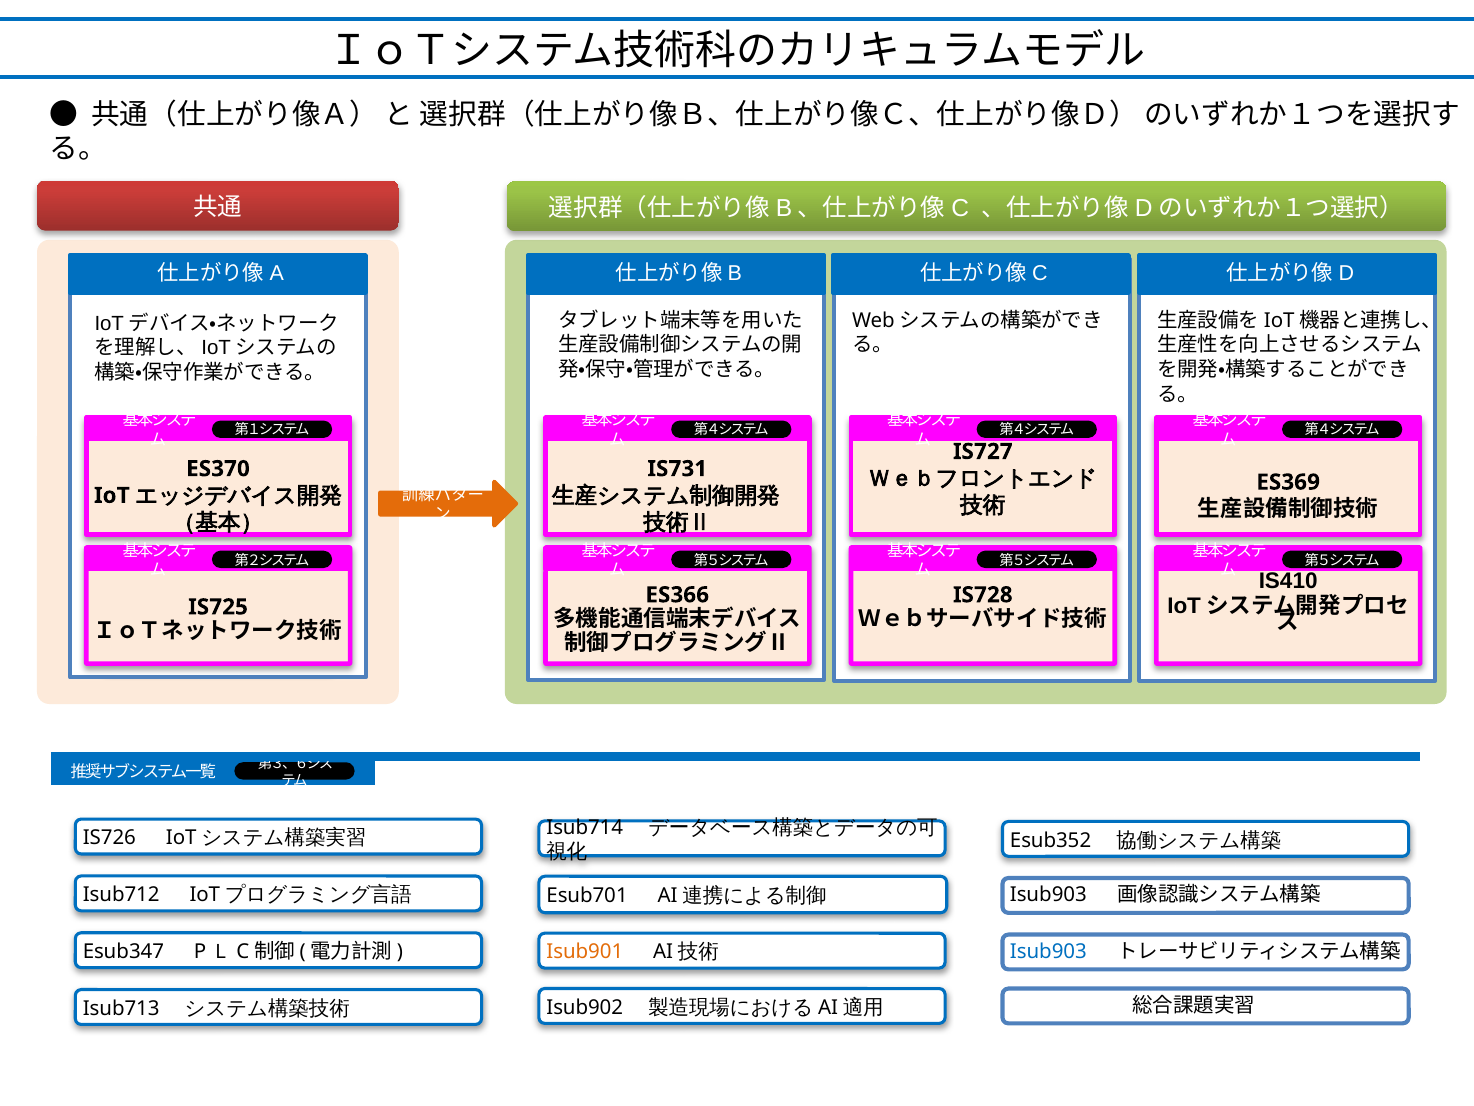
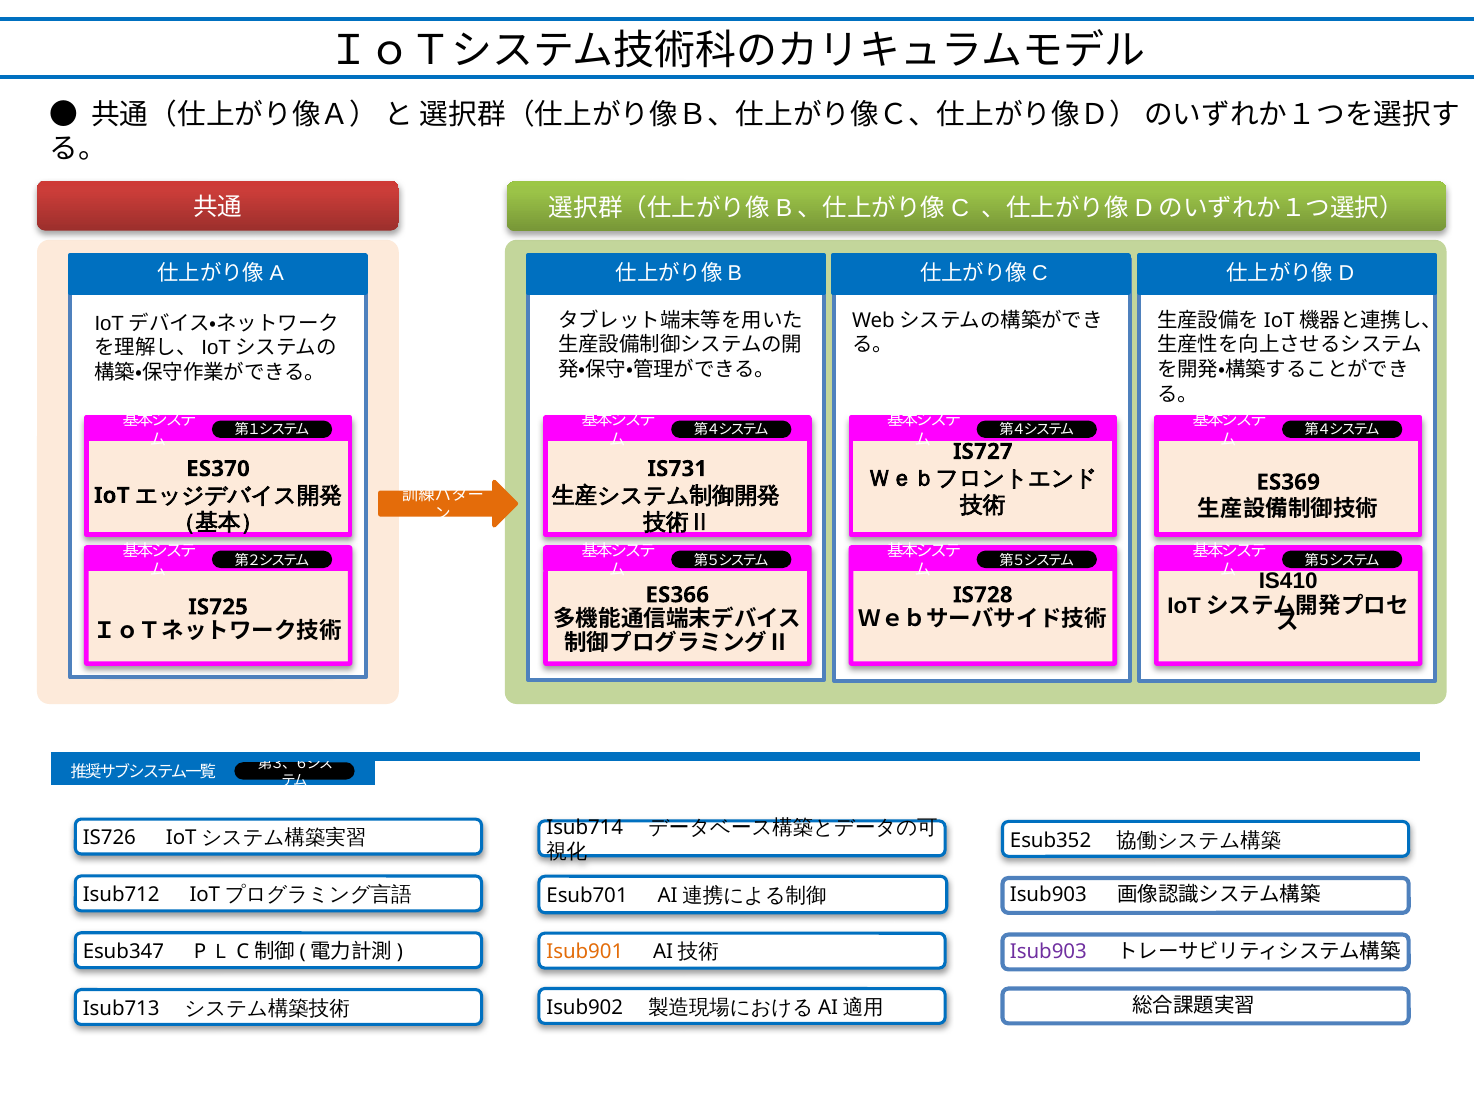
Isub903 colour: blue -> purple (1048, 951)
